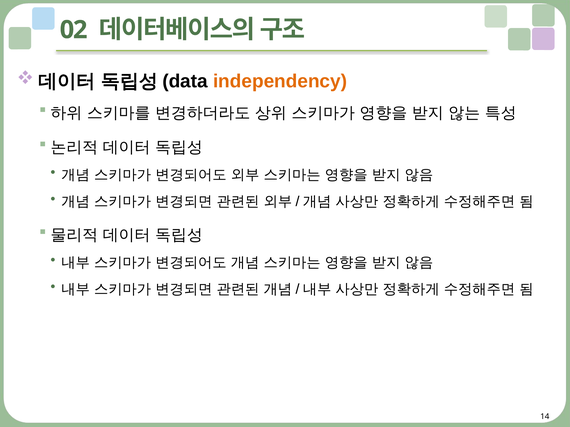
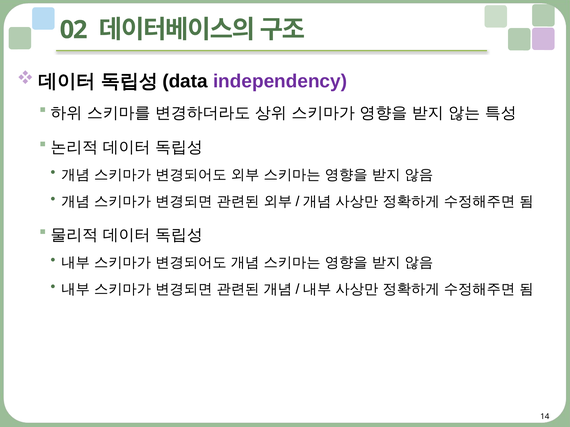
independency colour: orange -> purple (280, 81)
